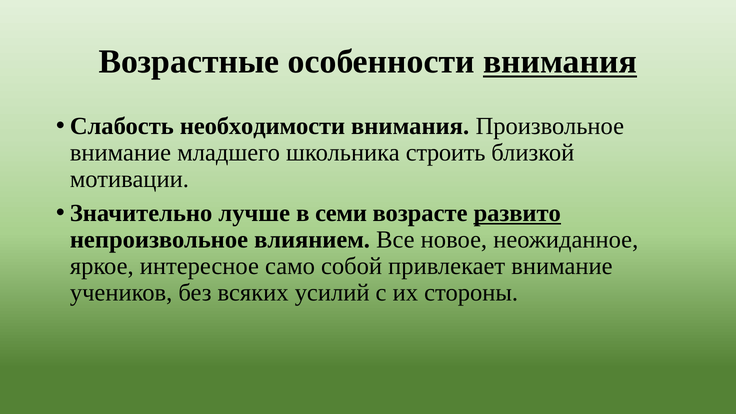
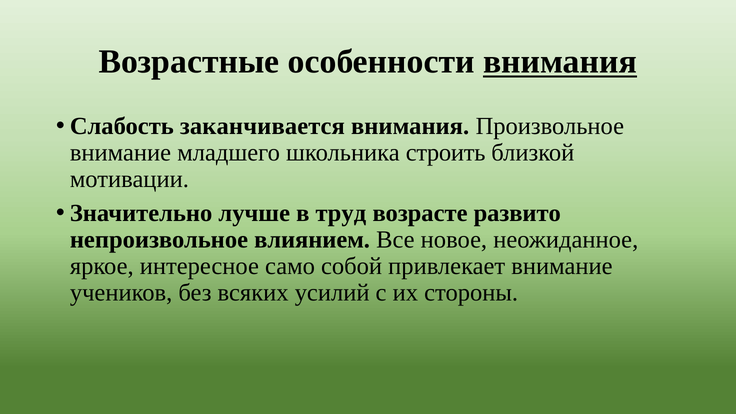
необходимости: необходимости -> заканчивается (262, 126)
семи: семи -> труд (341, 213)
развито underline: present -> none (517, 213)
